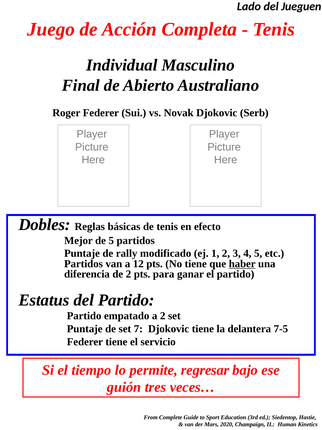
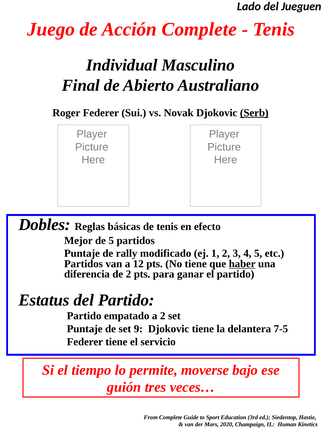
Acción Completa: Completa -> Complete (199, 29)
Serb underline: none -> present (254, 113)
7: 7 -> 9 (138, 328)
regresar: regresar -> moverse (205, 369)
